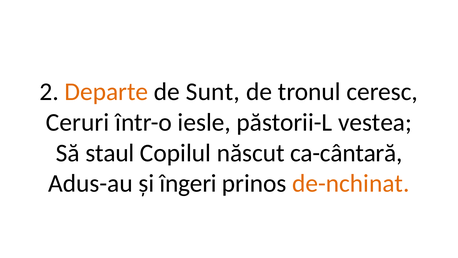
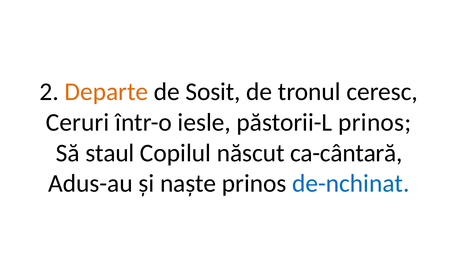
Sunt: Sunt -> Sosit (213, 92)
păstorii-L vestea: vestea -> prinos (375, 122)
îngeri: îngeri -> naște (188, 183)
de-nchinat colour: orange -> blue (351, 183)
